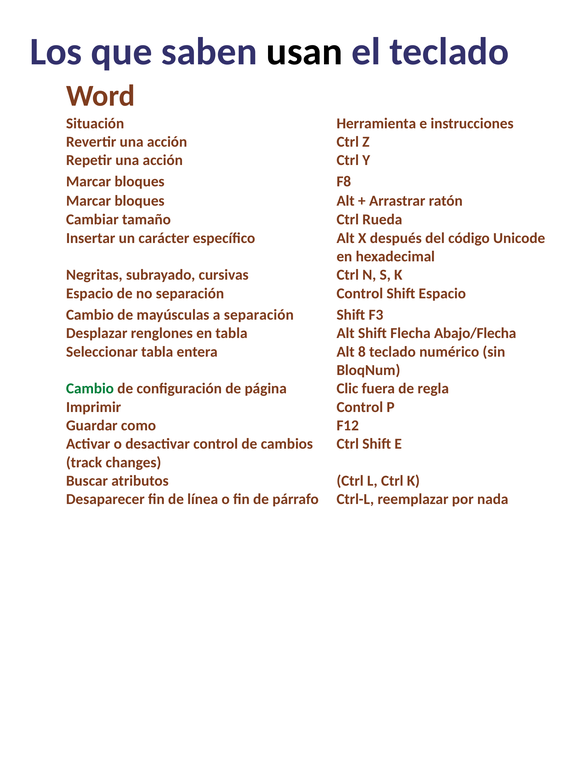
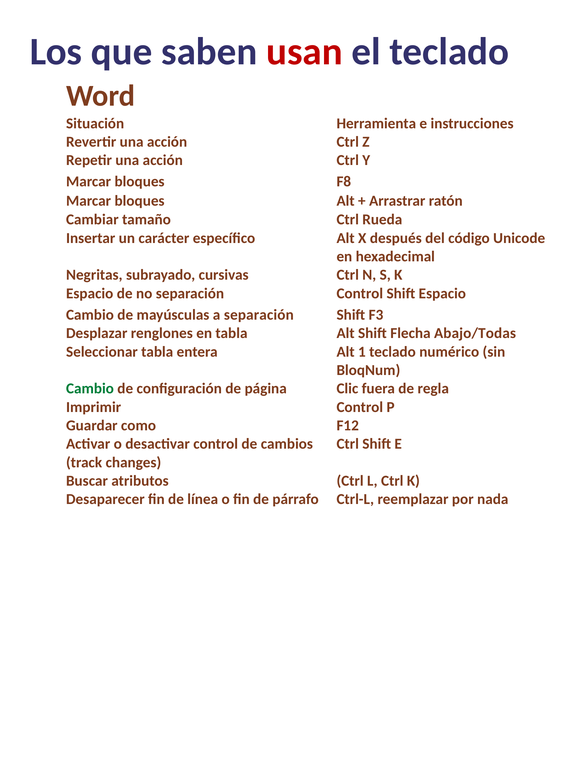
usan colour: black -> red (304, 52)
Abajo/Flecha: Abajo/Flecha -> Abajo/Todas (475, 334)
8: 8 -> 1 (362, 352)
